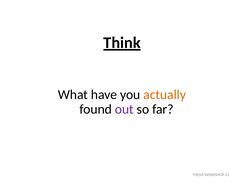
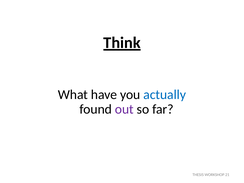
actually colour: orange -> blue (165, 95)
